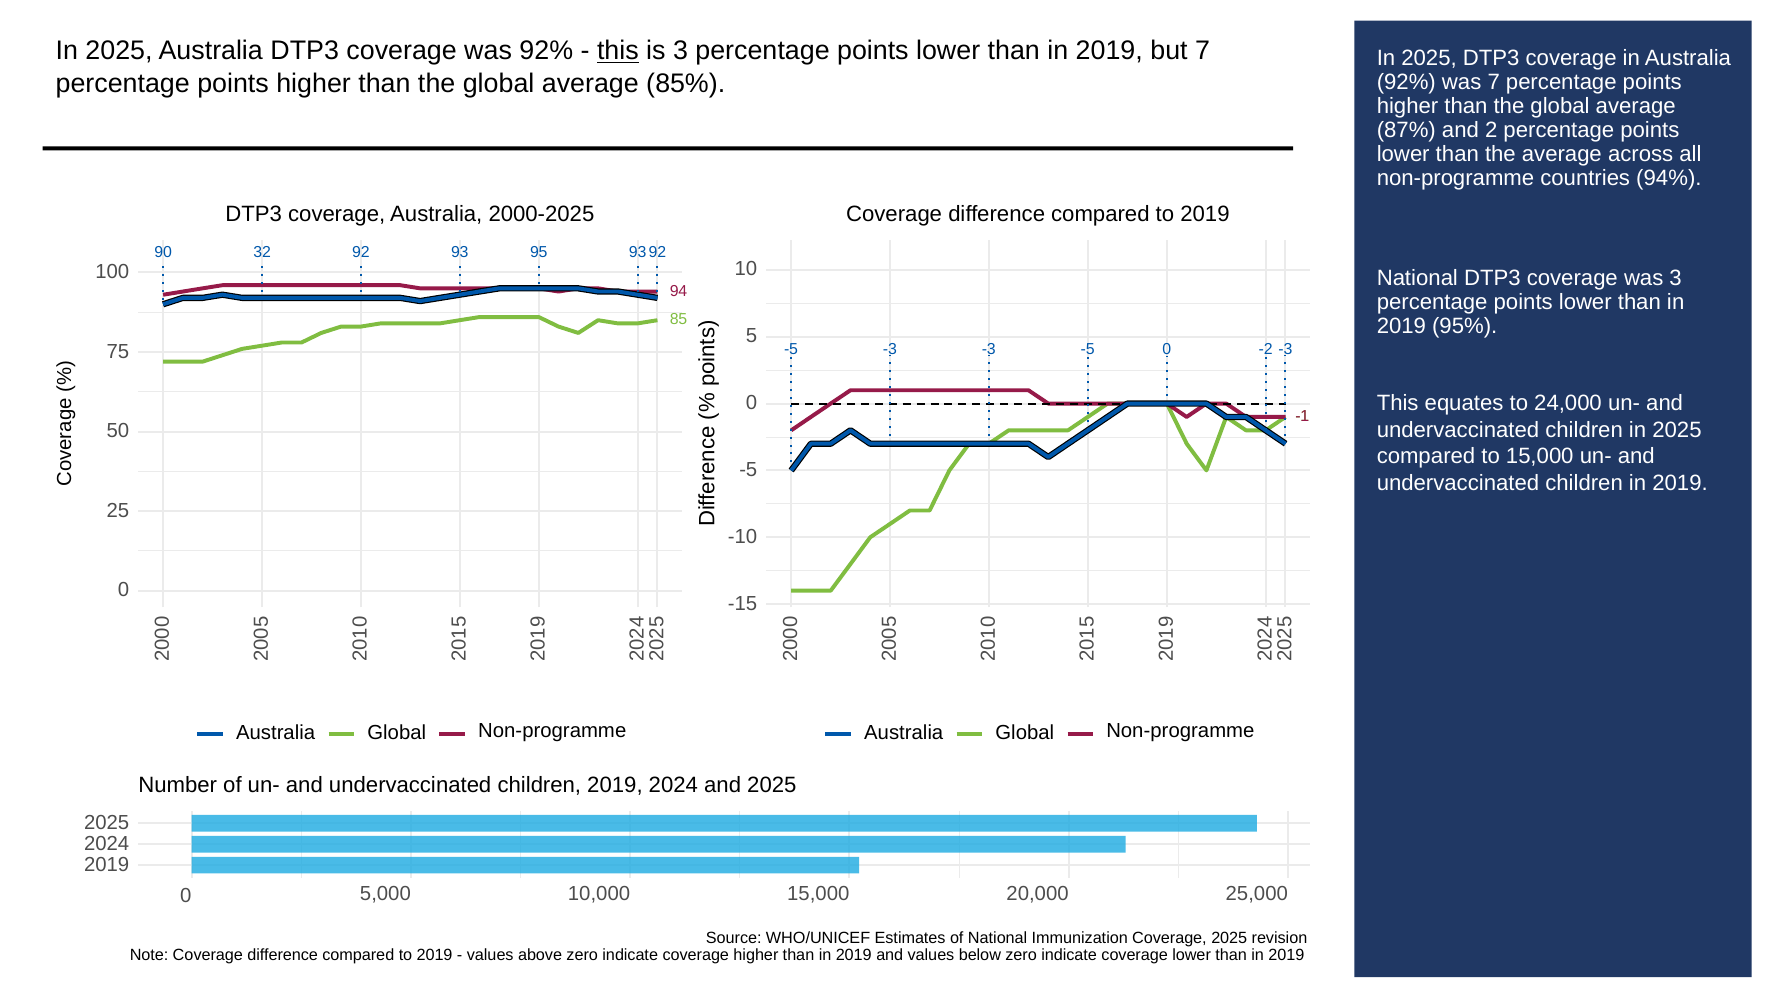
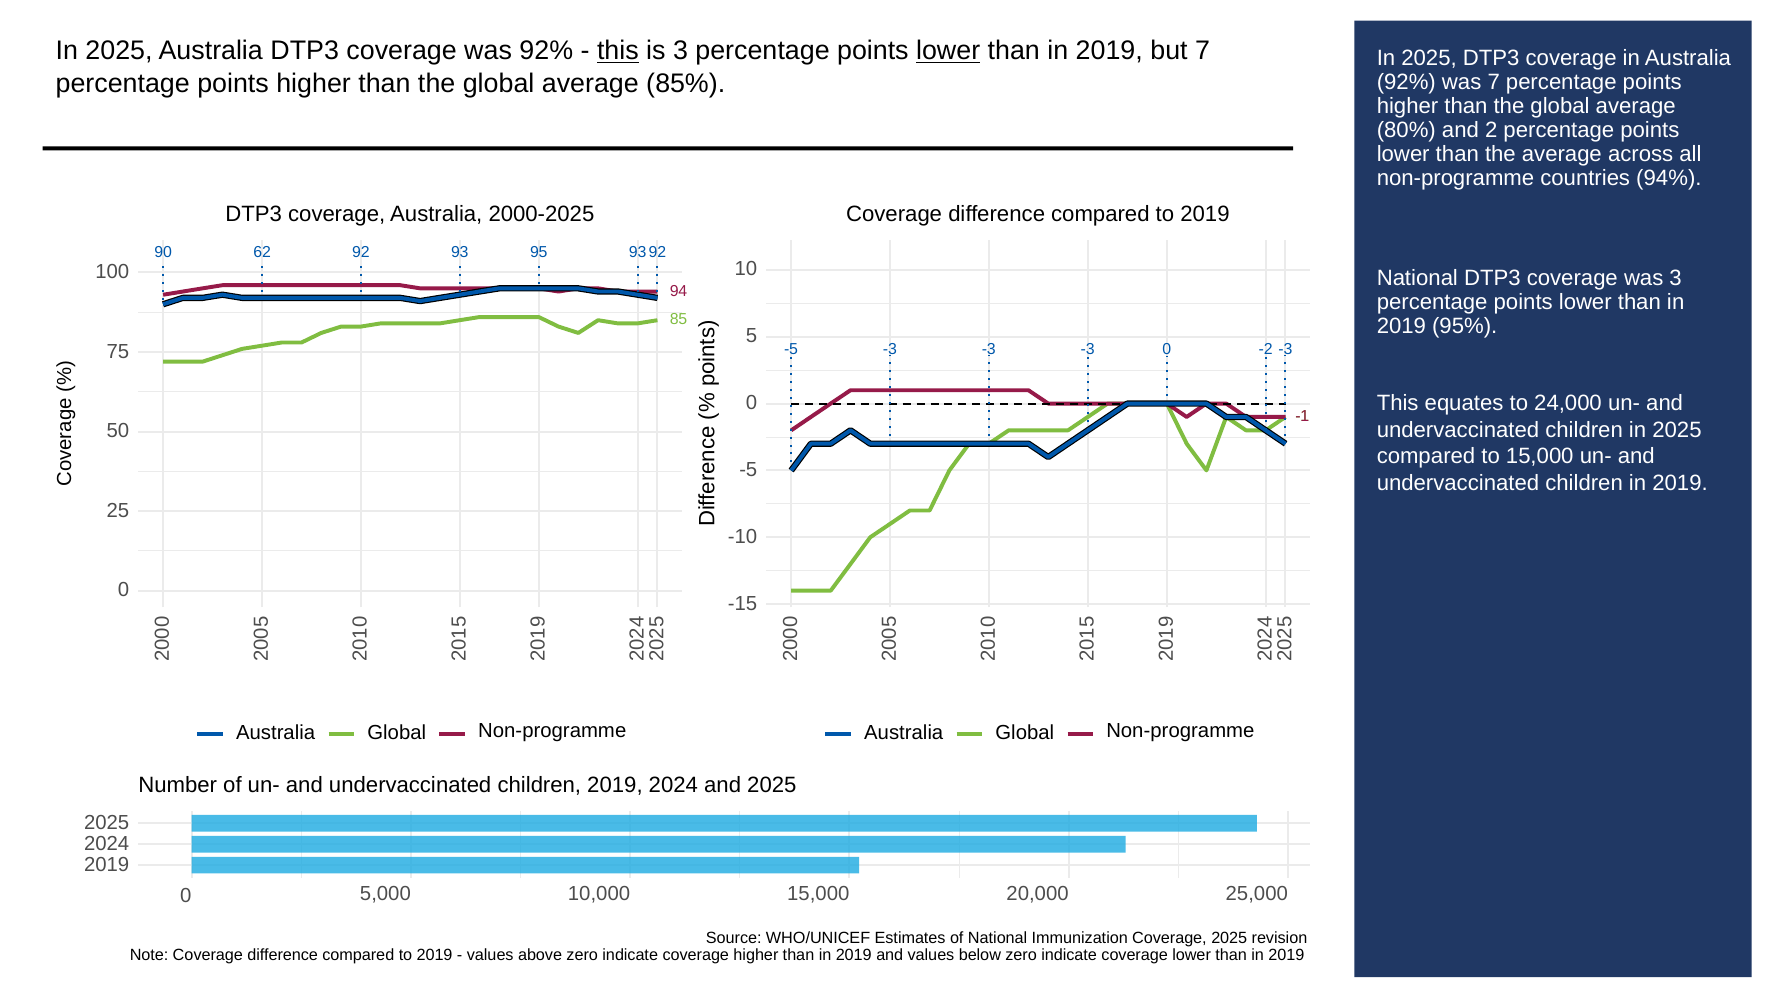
lower underline: none -> present (948, 51)
87%: 87% -> 80% (1406, 130)
32: 32 -> 62 (262, 253)
-3 -3 -5: -5 -> -3 (1088, 349)
